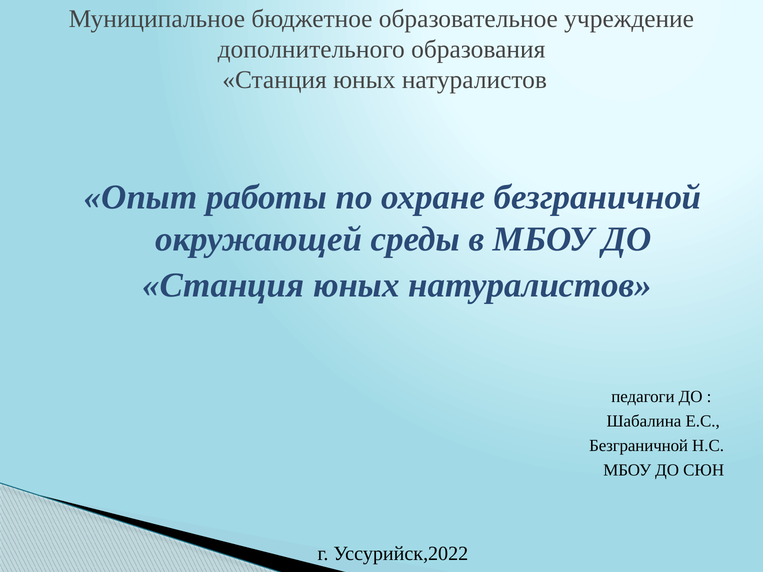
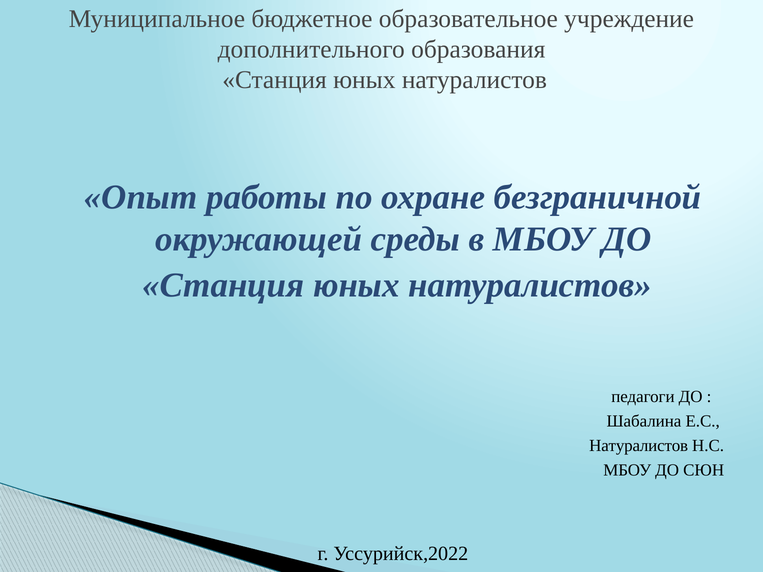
Безграничной: Безграничной -> Натуралистов (639, 446)
